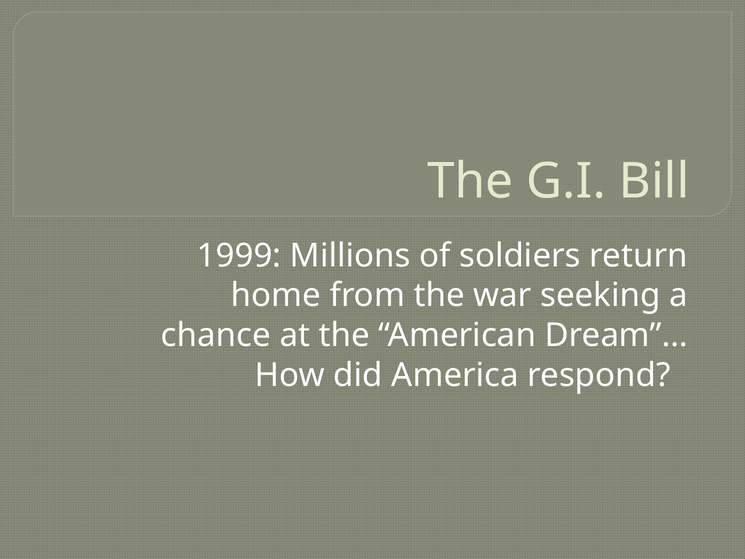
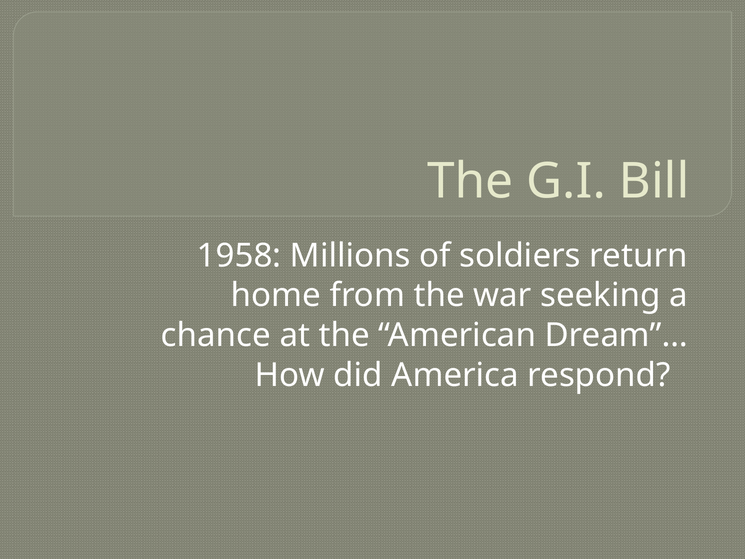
1999: 1999 -> 1958 (239, 256)
